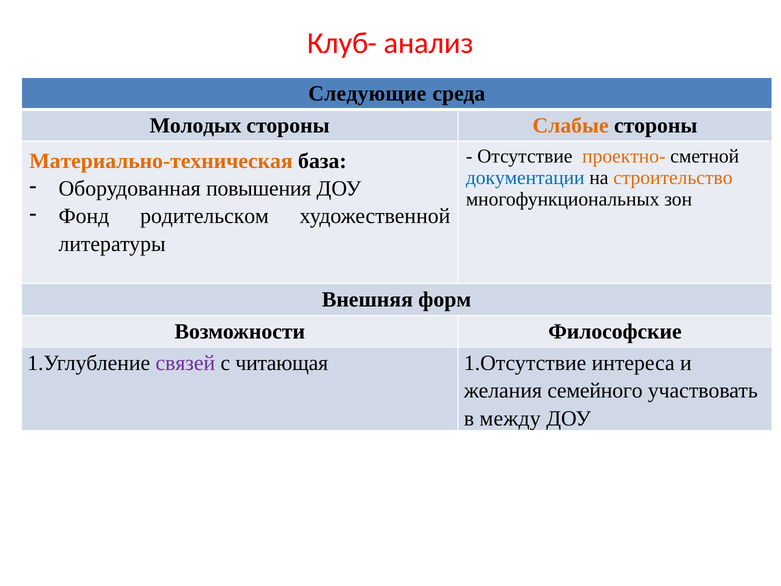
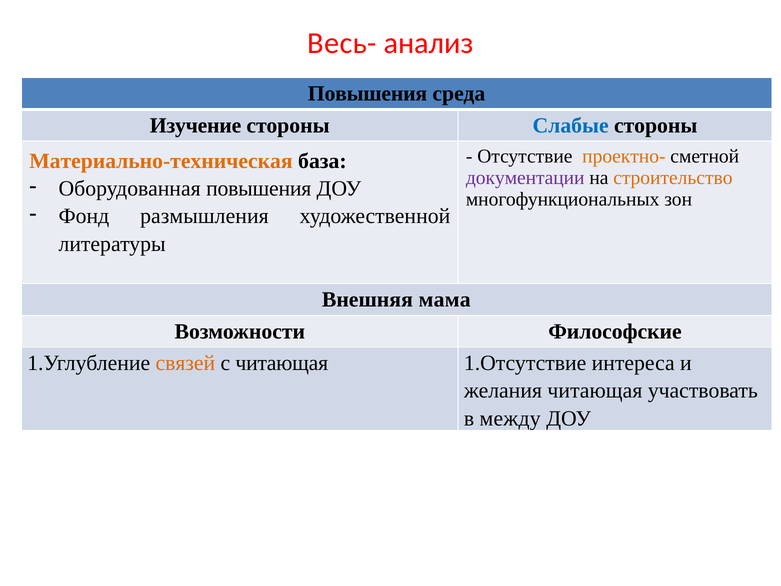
Клуб-: Клуб- -> Весь- (342, 43)
Следующие: Следующие -> Повышения (368, 94)
Молодых: Молодых -> Изучение (196, 125)
Слабые colour: orange -> blue (571, 125)
документации colour: blue -> purple (525, 178)
родительском: родительском -> размышления (204, 216)
форм: форм -> мама (445, 300)
связей colour: purple -> orange (185, 363)
желания семейного: семейного -> читающая (595, 391)
